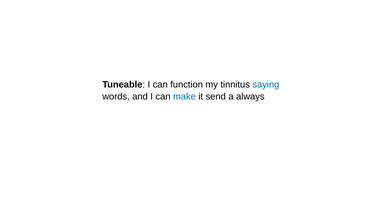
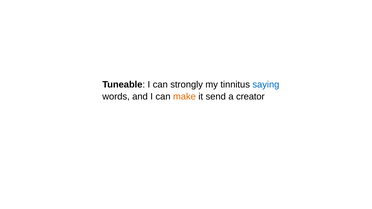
function: function -> strongly (187, 85)
make colour: blue -> orange (184, 97)
always: always -> creator (250, 97)
